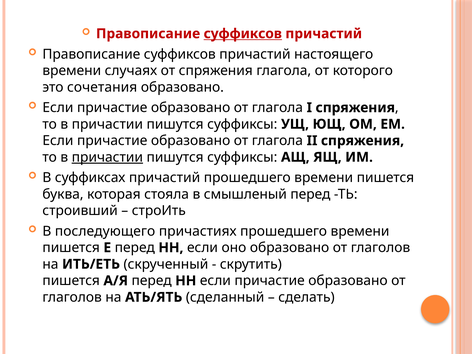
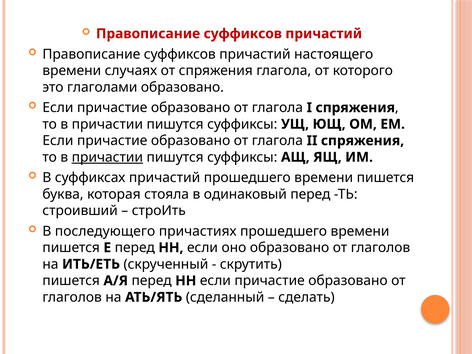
суффиксов underline: present -> none (243, 34)
сочетания: сочетания -> глаголами (102, 87)
смышленый: смышленый -> одинаковый (245, 194)
